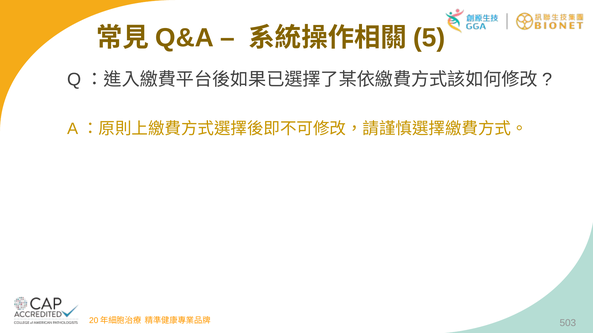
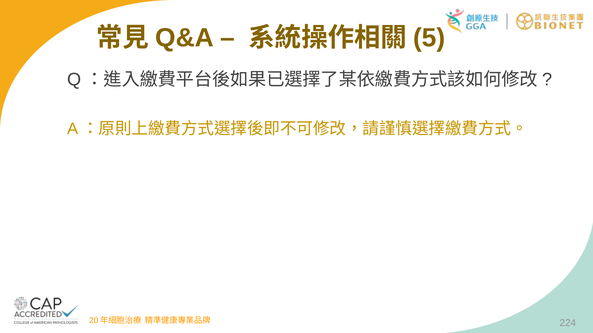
503: 503 -> 224 (568, 323)
